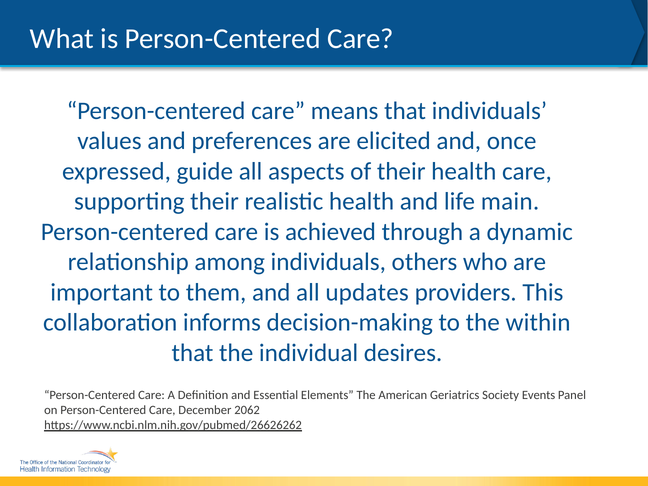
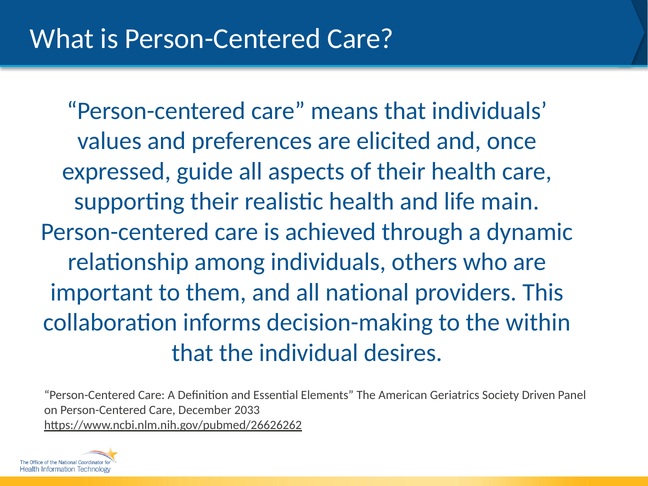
updates: updates -> national (367, 292)
Events: Events -> Driven (539, 395)
2062: 2062 -> 2033 (247, 410)
